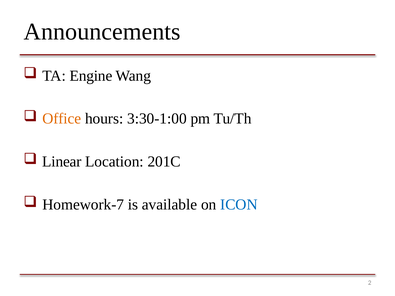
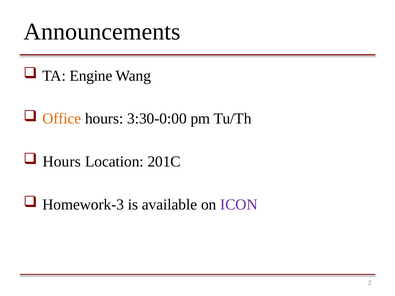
3:30-1:00: 3:30-1:00 -> 3:30-0:00 (157, 119)
Linear: Linear -> Hours (62, 162)
Homework-7: Homework-7 -> Homework-3 (83, 205)
ICON colour: blue -> purple (239, 205)
